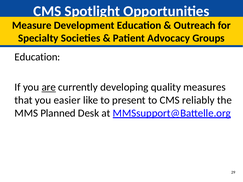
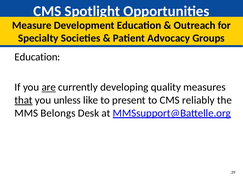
that underline: none -> present (24, 100)
easier: easier -> unless (67, 100)
Planned: Planned -> Belongs (58, 113)
